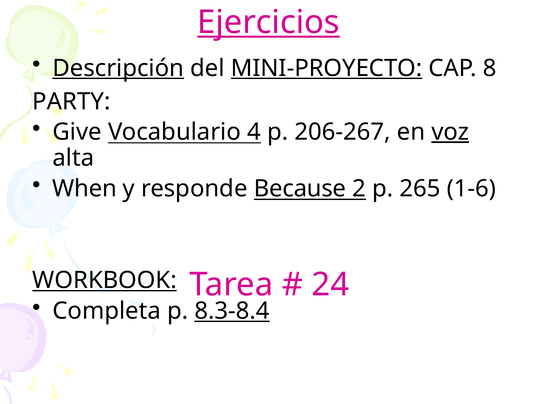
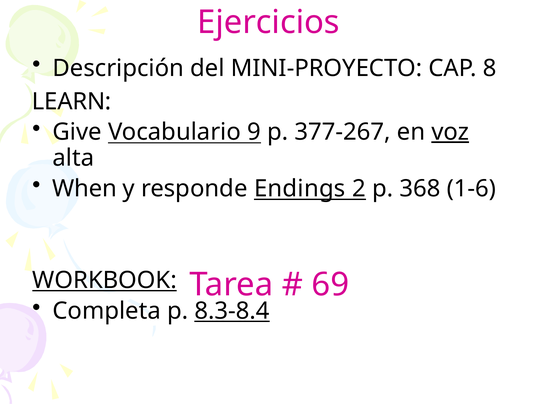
Ejercicios underline: present -> none (268, 22)
Descripción underline: present -> none (118, 68)
MINI-PROYECTO underline: present -> none (327, 68)
PARTY: PARTY -> LEARN (72, 102)
4: 4 -> 9 (254, 132)
206-267: 206-267 -> 377-267 (343, 132)
Because: Because -> Endings (300, 188)
265: 265 -> 368 (420, 188)
24: 24 -> 69 (330, 284)
